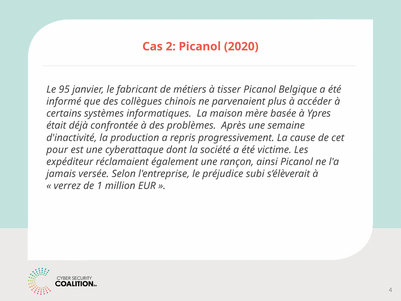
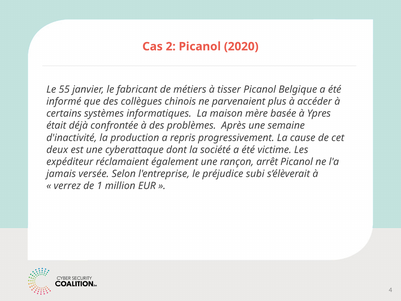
95: 95 -> 55 (64, 89)
pour: pour -> deux (57, 150)
ainsi: ainsi -> arrêt (267, 162)
